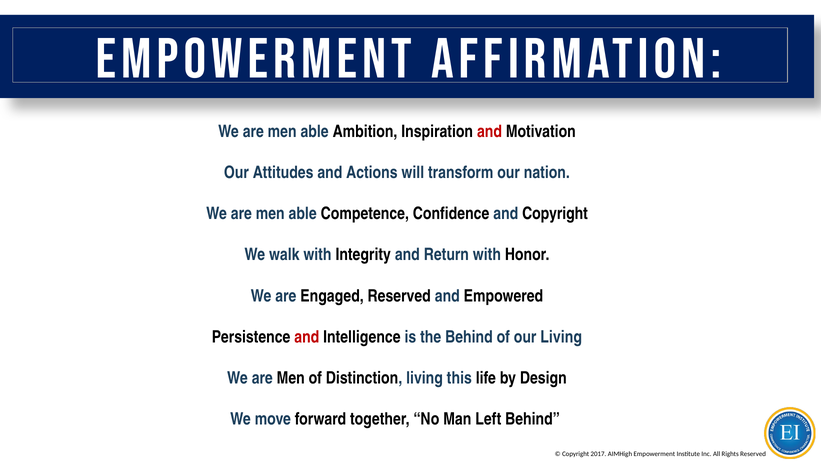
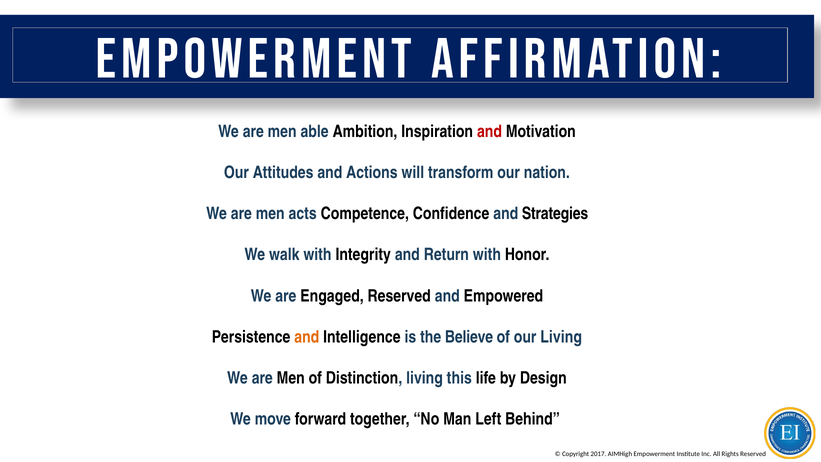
able: able -> acts (303, 214)
and Copyright: Copyright -> Strategies (555, 214)
and colour: red -> orange (307, 337)
the Behind: Behind -> Believe (469, 337)
